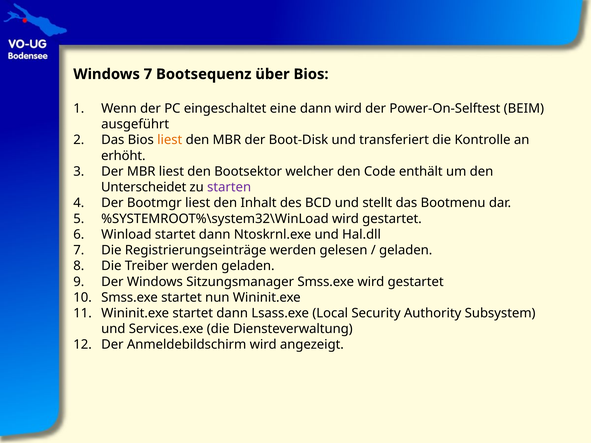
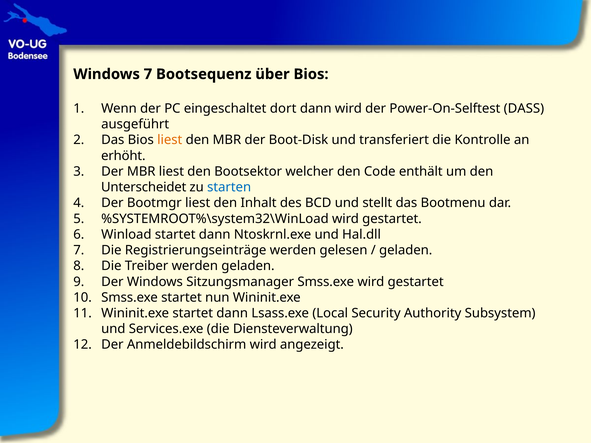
eine: eine -> dort (283, 109)
BEIM: BEIM -> DASS (524, 109)
starten colour: purple -> blue (229, 187)
